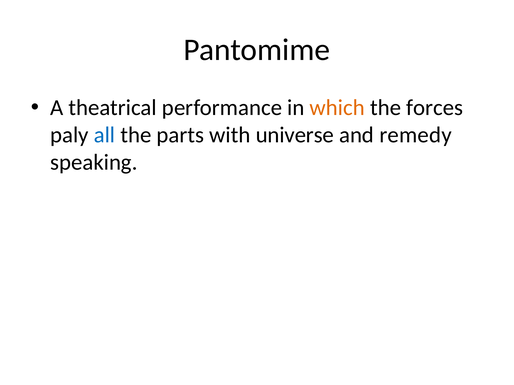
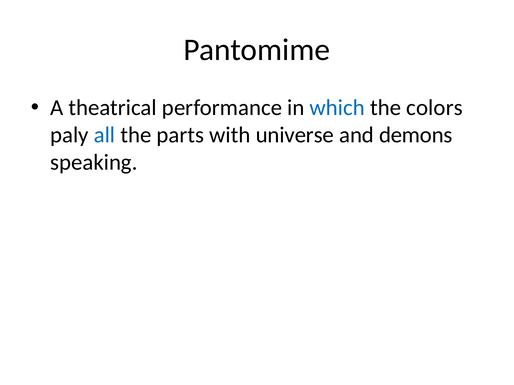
which colour: orange -> blue (337, 108)
forces: forces -> colors (435, 108)
remedy: remedy -> demons (416, 135)
